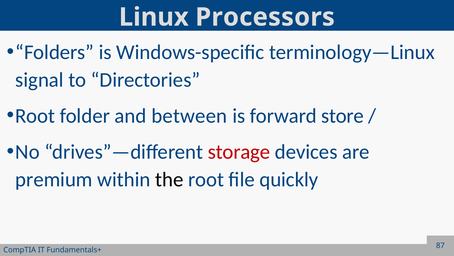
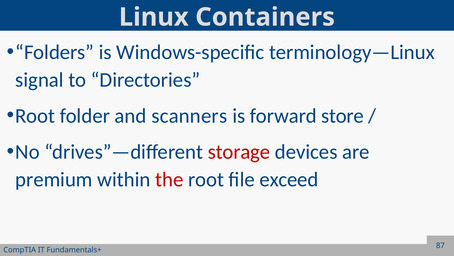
Processors: Processors -> Containers (265, 17)
between: between -> scanners (189, 116)
the colour: black -> red (169, 179)
quickly: quickly -> exceed (289, 179)
